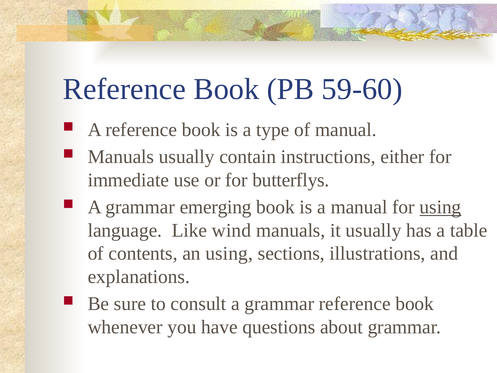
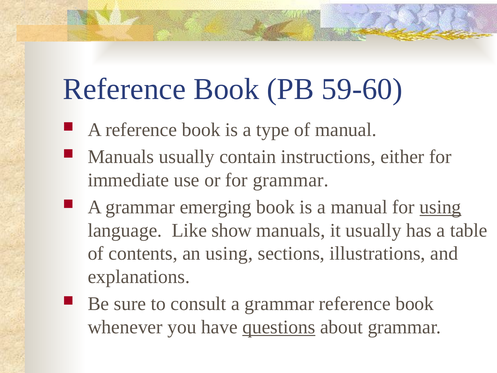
for butterflys: butterflys -> grammar (291, 180)
wind: wind -> show (232, 230)
questions underline: none -> present (279, 327)
